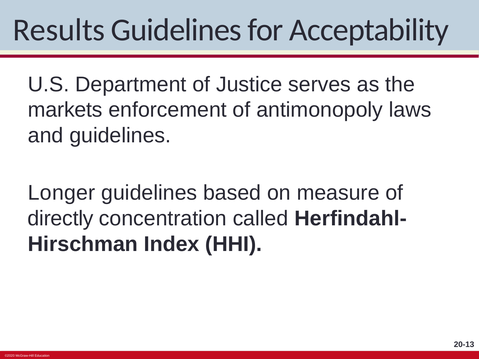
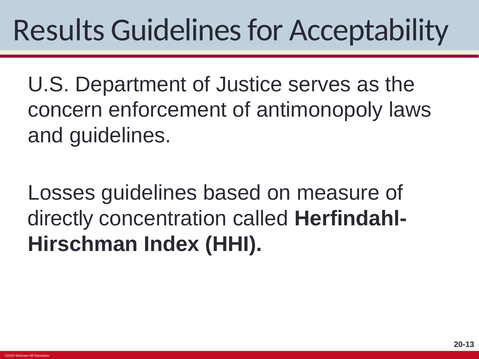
markets: markets -> concern (65, 110)
Longer: Longer -> Losses (62, 193)
